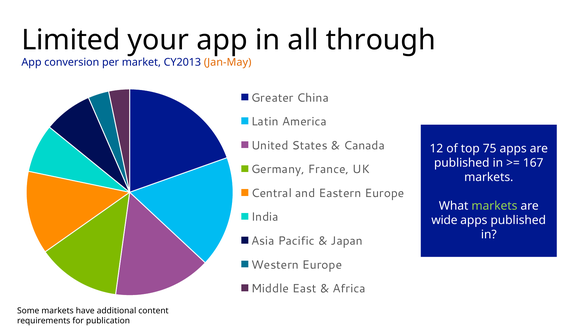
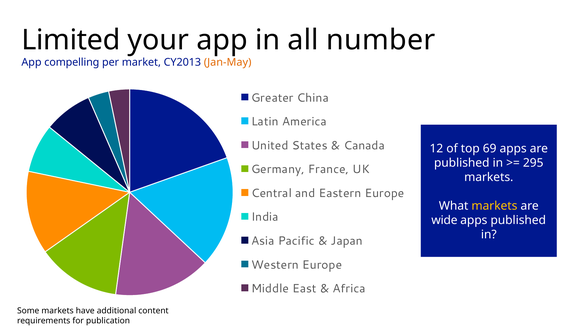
through: through -> number (381, 40)
conversion: conversion -> compelling (72, 62)
75: 75 -> 69 (490, 149)
167: 167 -> 295 (533, 163)
markets colour: light green -> yellow (494, 206)
